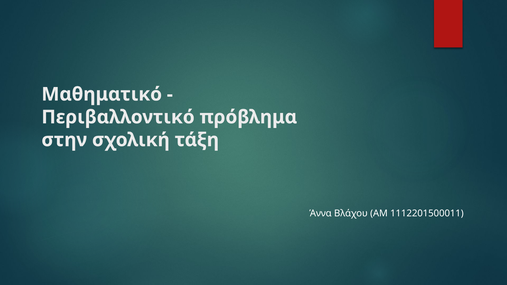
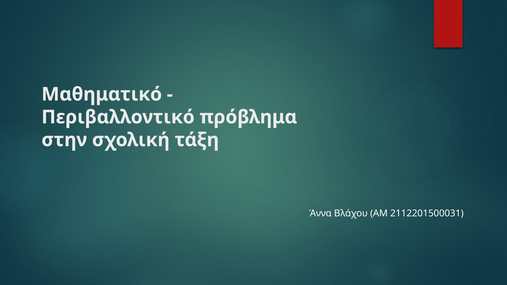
1112201500011: 1112201500011 -> 2112201500031 (427, 213)
